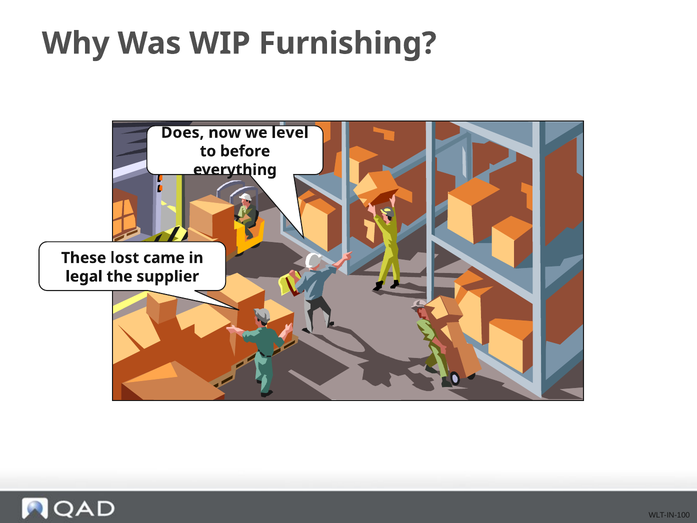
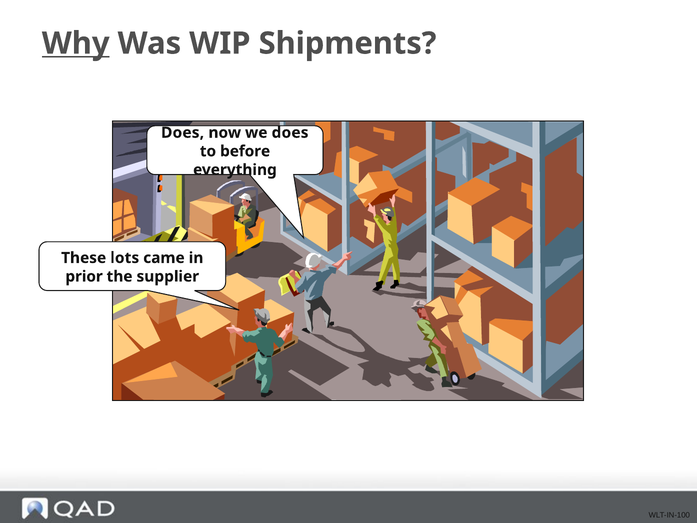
Why underline: none -> present (76, 43)
Furnishing: Furnishing -> Shipments (348, 43)
we level: level -> does (290, 133)
lost: lost -> lots (125, 258)
legal: legal -> prior (84, 276)
